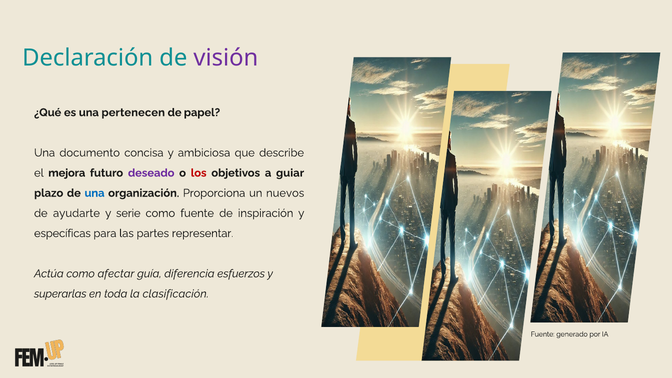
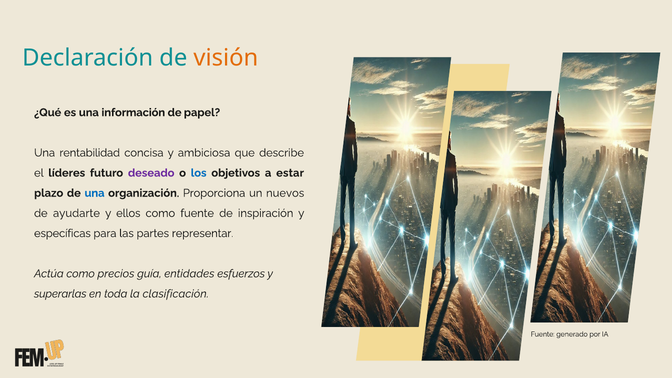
visión colour: purple -> orange (226, 58)
pertenecen: pertenecen -> información (133, 113)
documento: documento -> rentabilidad (90, 153)
mejora: mejora -> líderes (67, 173)
los colour: red -> blue (199, 173)
guiar: guiar -> estar (290, 173)
serie: serie -> ellos (128, 213)
afectar: afectar -> precios (116, 274)
diferencia: diferencia -> entidades (189, 274)
